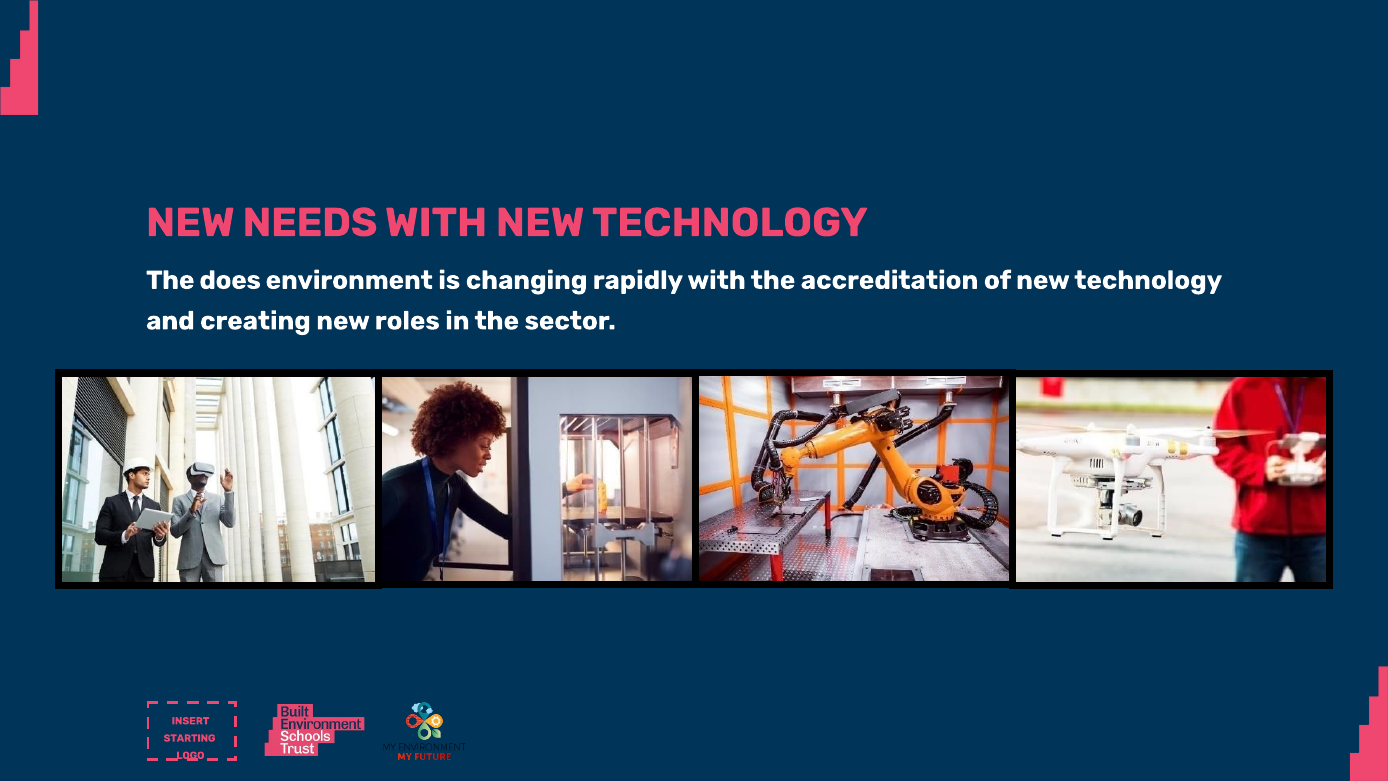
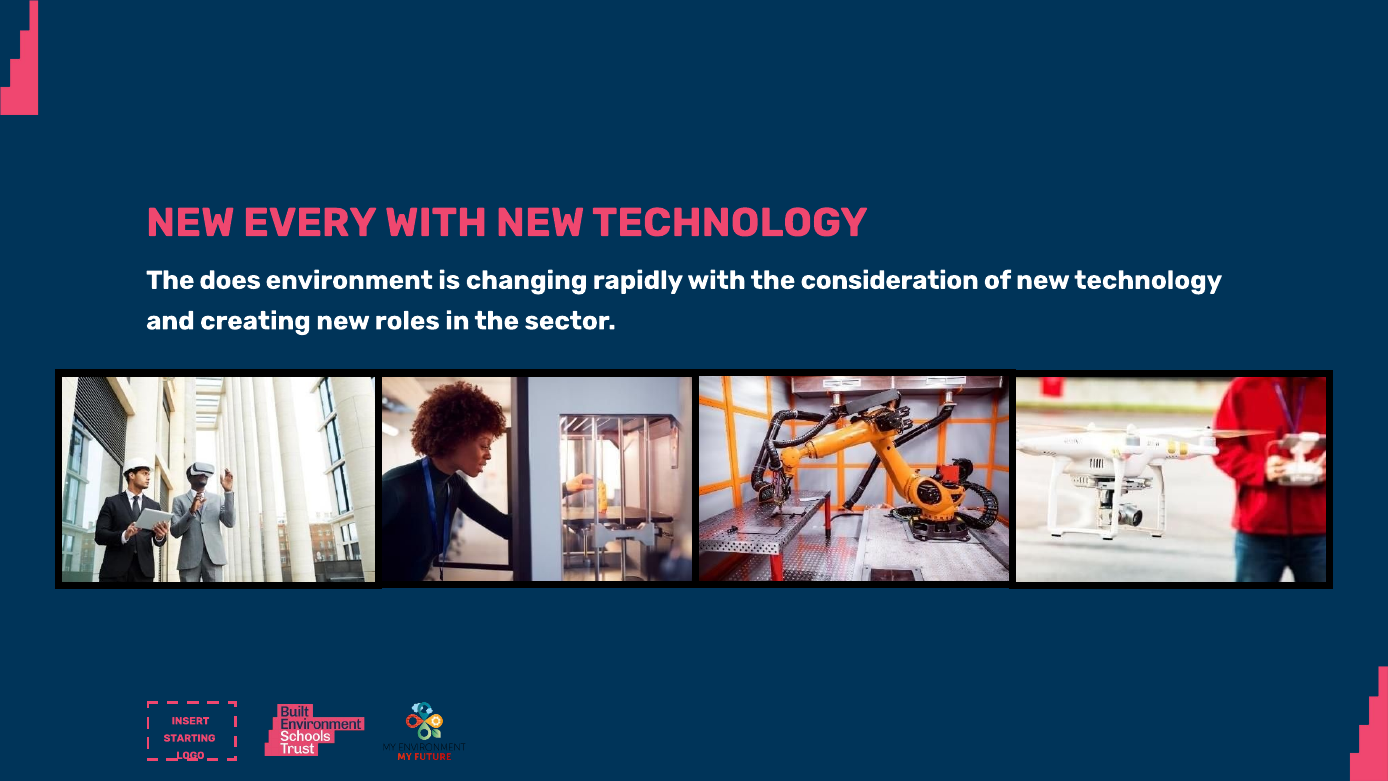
NEEDS: NEEDS -> EVERY (310, 223)
accreditation: accreditation -> consideration (890, 280)
